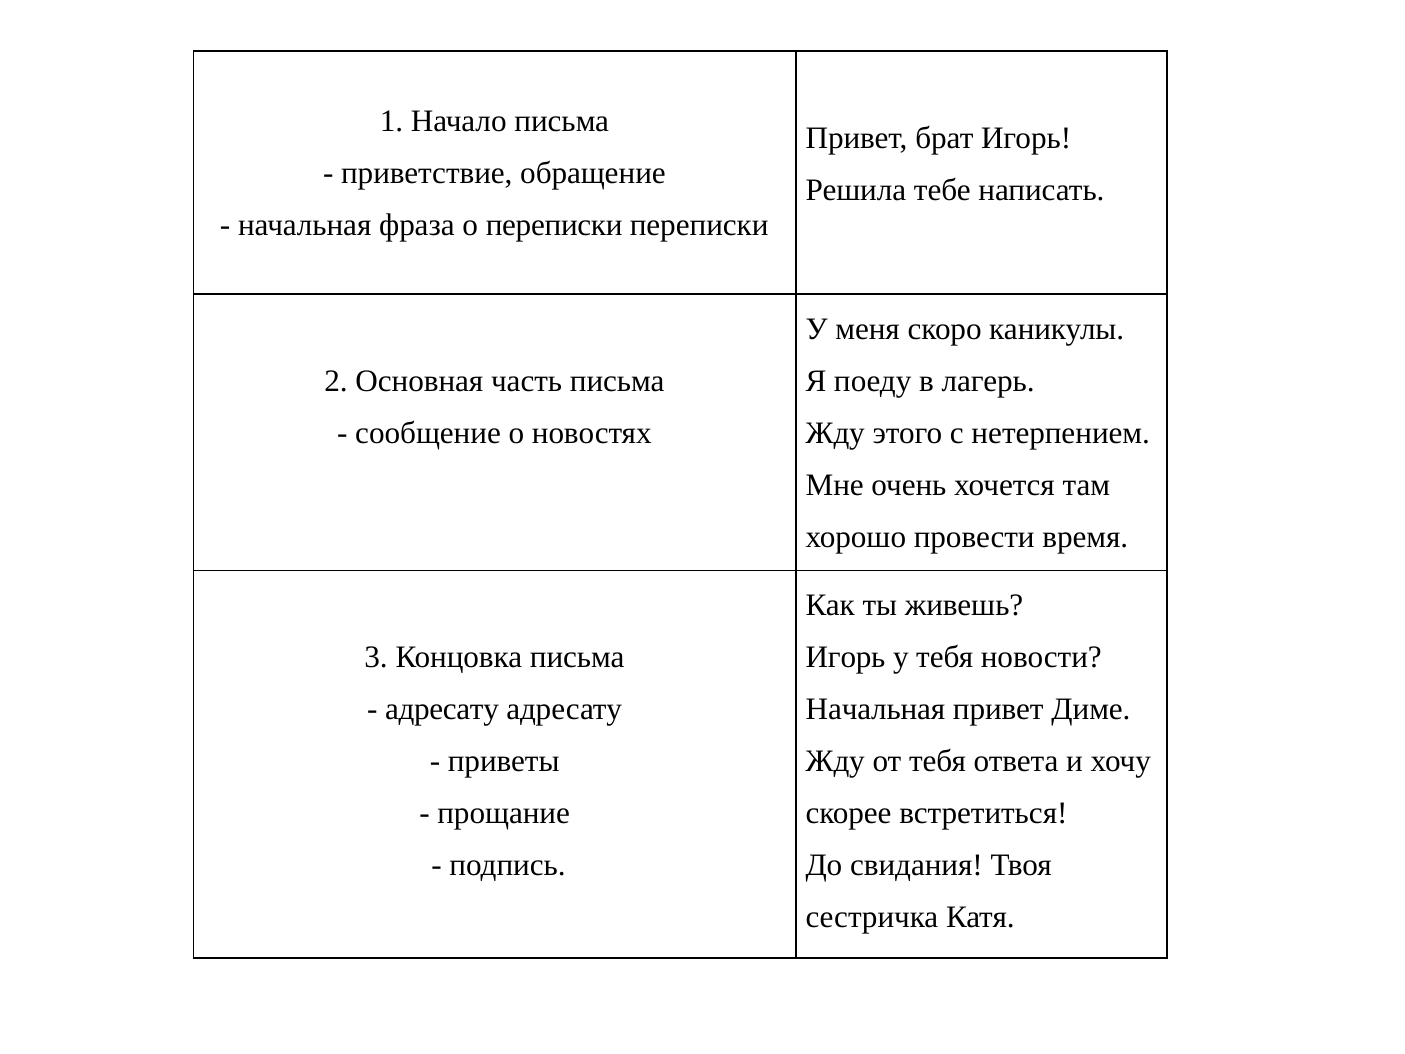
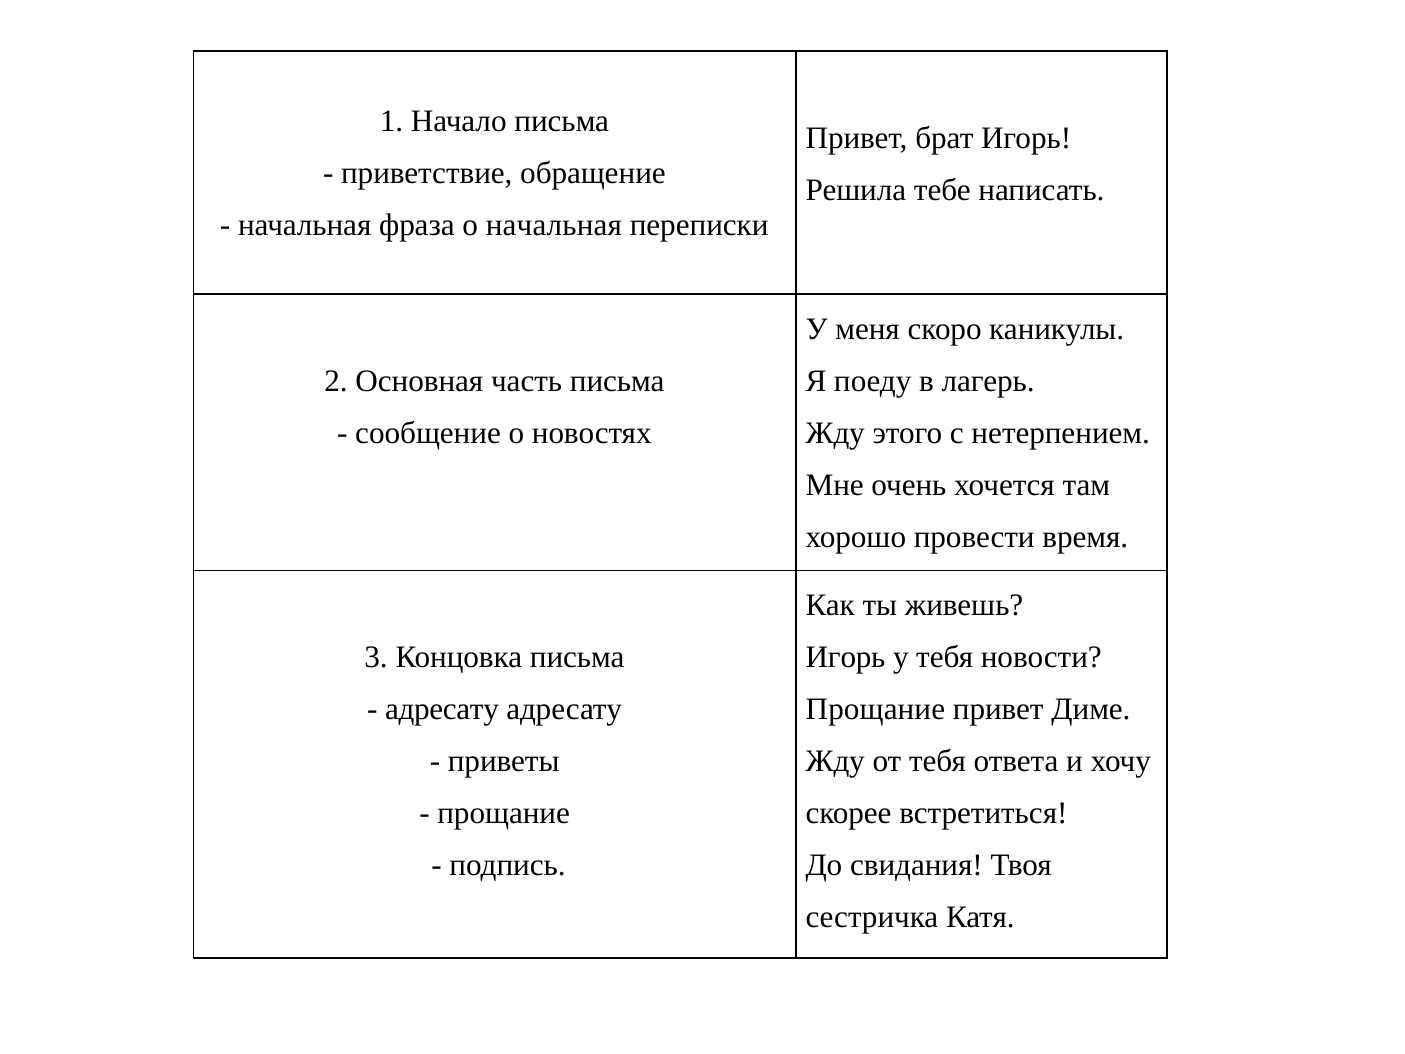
о переписки: переписки -> начальная (554, 225)
Начальная: Начальная -> Прощание (875, 709)
